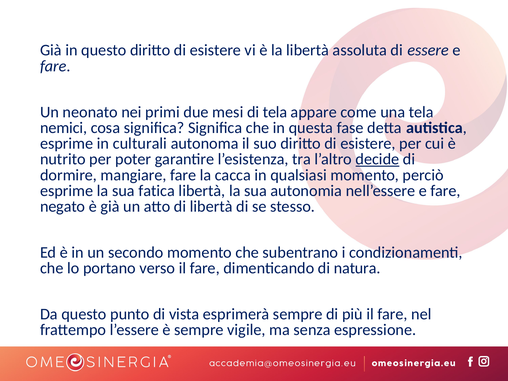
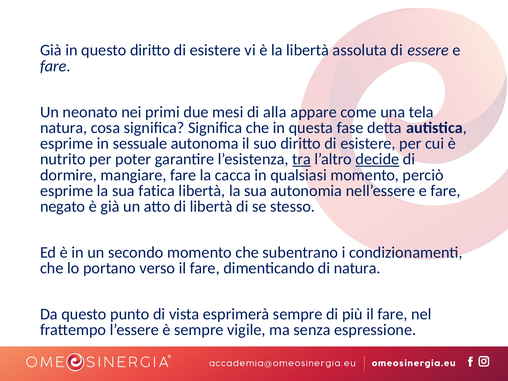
di tela: tela -> alla (275, 112)
nemici: nemici -> natura (64, 128)
culturali: culturali -> sessuale (140, 144)
tra underline: none -> present (302, 159)
